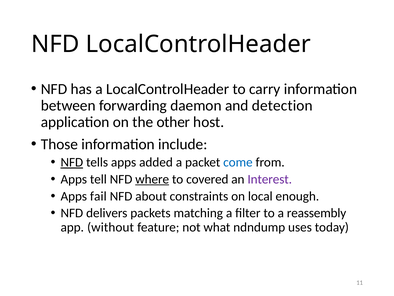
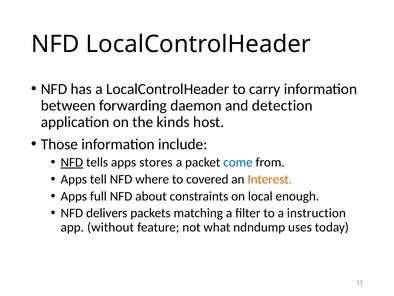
other: other -> kinds (173, 122)
added: added -> stores (156, 162)
where underline: present -> none (152, 179)
Interest colour: purple -> orange (270, 179)
fail: fail -> full (98, 196)
reassembly: reassembly -> instruction (316, 213)
